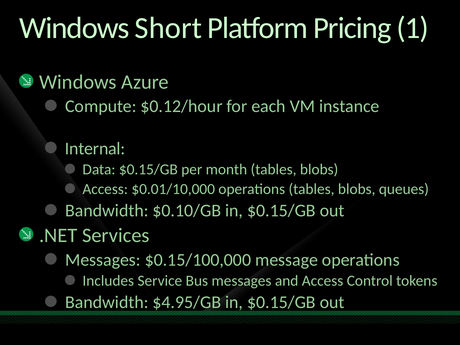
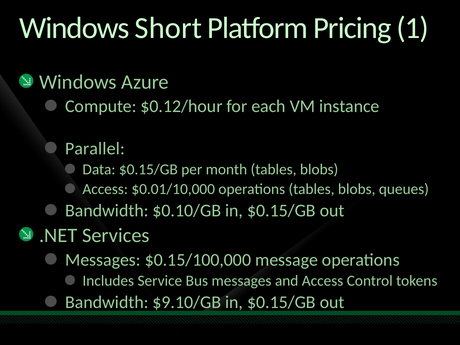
Internal: Internal -> Parallel (95, 149)
$4.95/GB: $4.95/GB -> $9.10/GB (187, 302)
